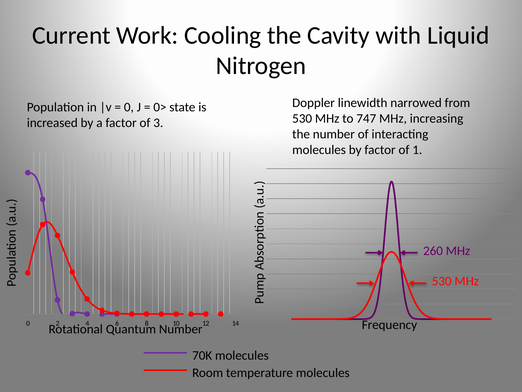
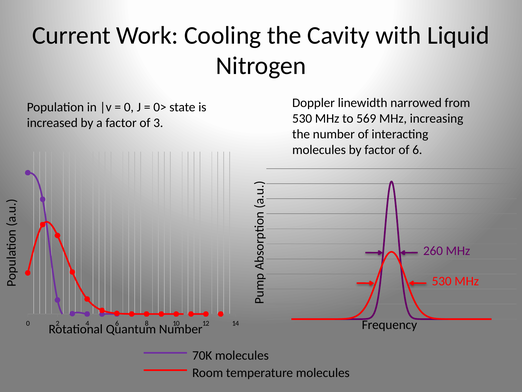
747: 747 -> 569 (366, 118)
of 1: 1 -> 6 (417, 150)
